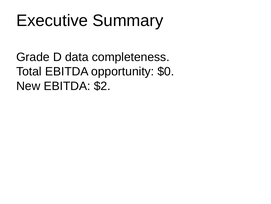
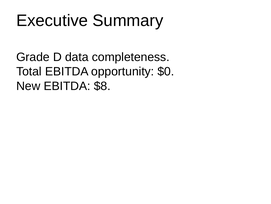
$2: $2 -> $8 (102, 86)
